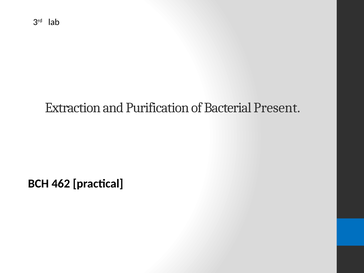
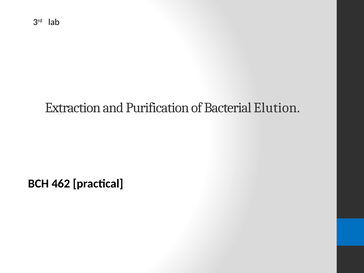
Present: Present -> Elution (277, 108)
